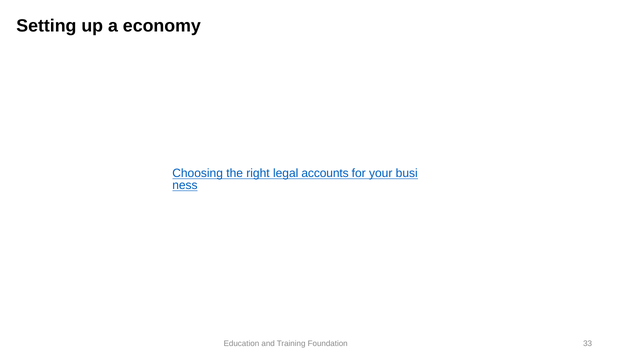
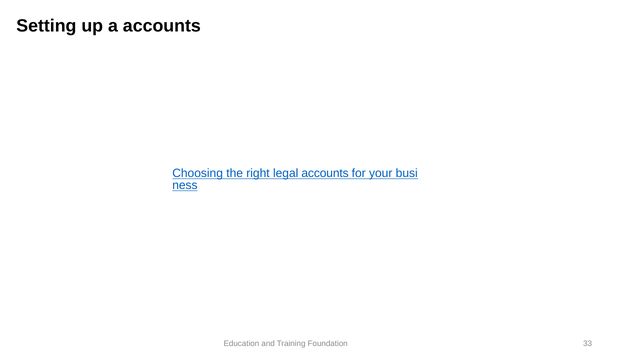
a economy: economy -> accounts (162, 26)
